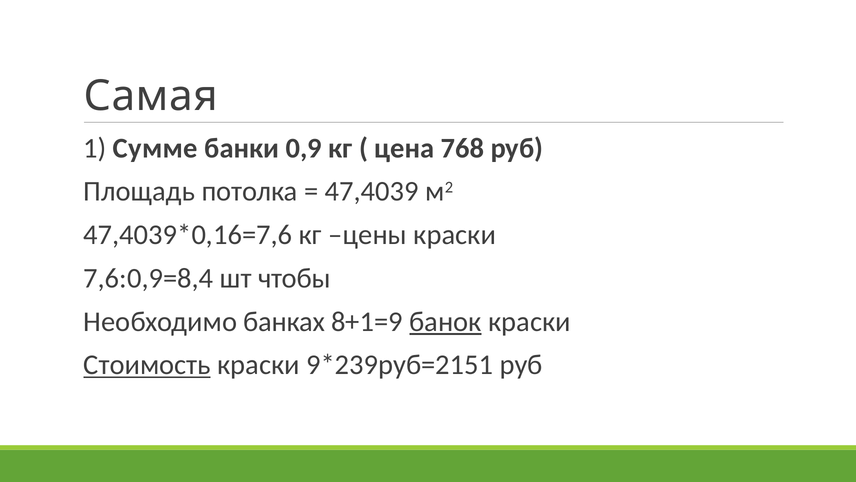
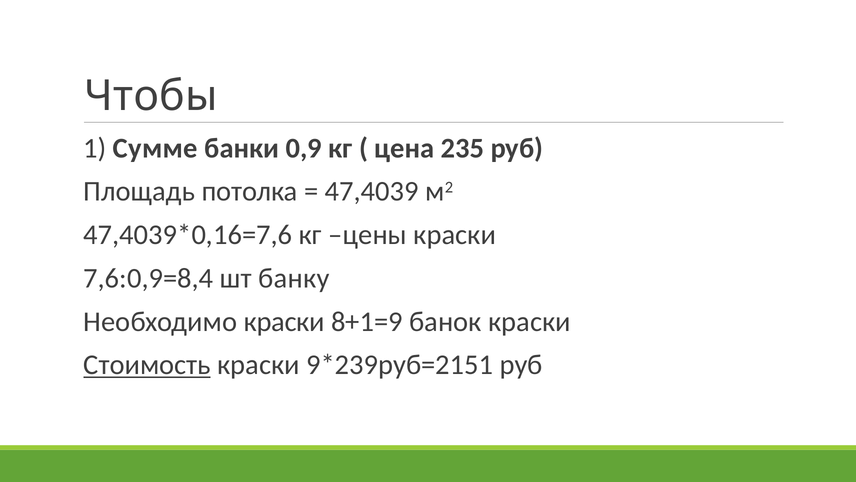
Самая: Самая -> Чтобы (151, 96)
768: 768 -> 235 (462, 148)
чтобы: чтобы -> банку (294, 278)
Необходимо банках: банках -> краски (284, 321)
банок underline: present -> none (445, 321)
